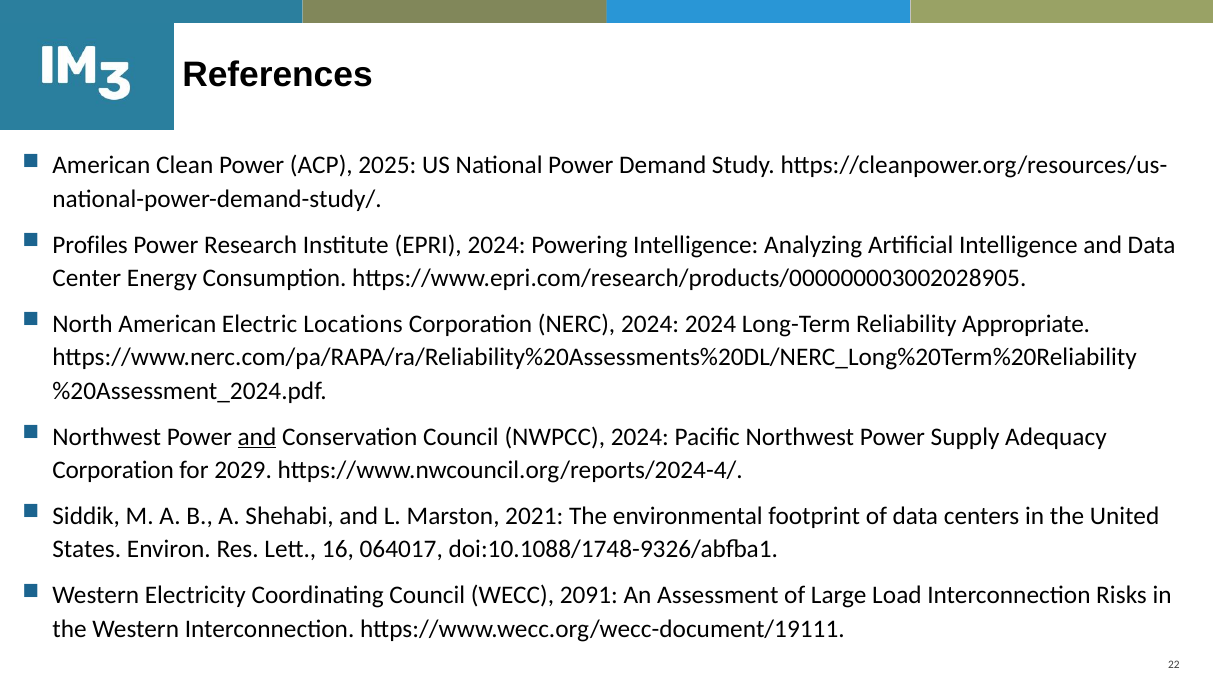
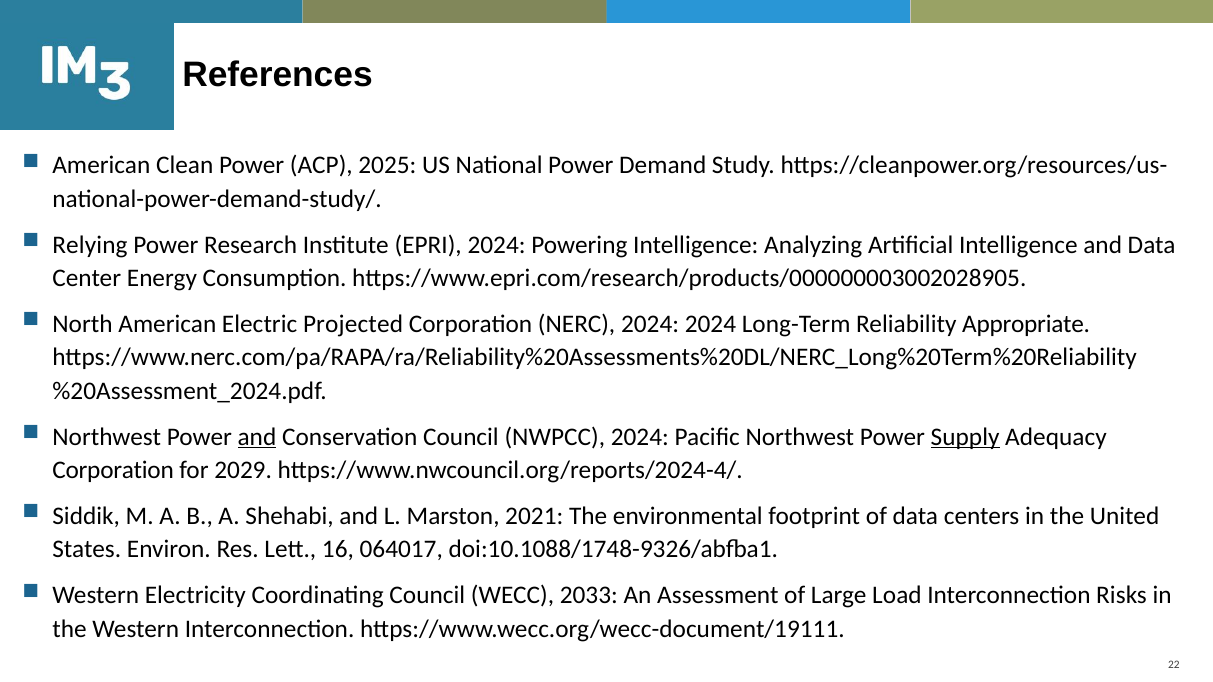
Profiles: Profiles -> Relying (90, 245)
Locations: Locations -> Projected (353, 324)
Supply underline: none -> present (965, 437)
2091: 2091 -> 2033 (589, 596)
